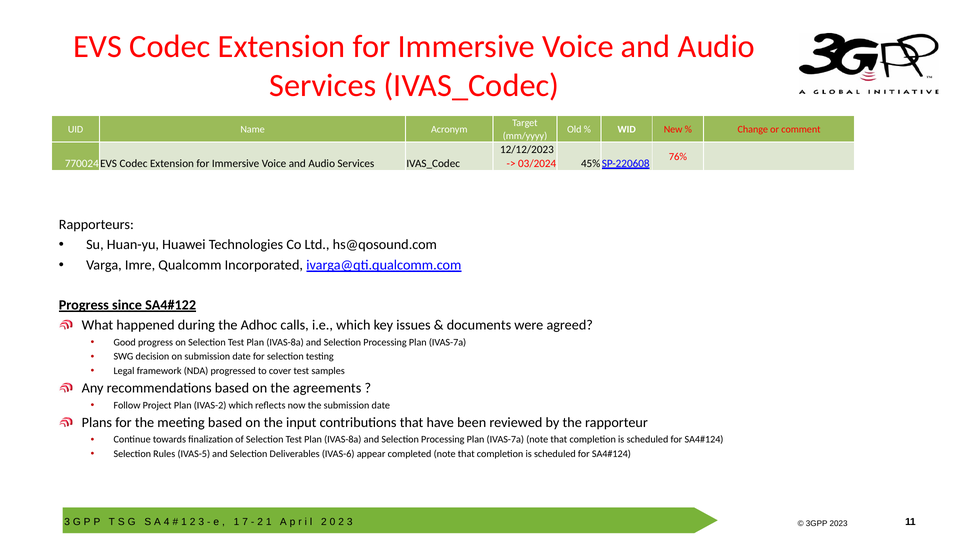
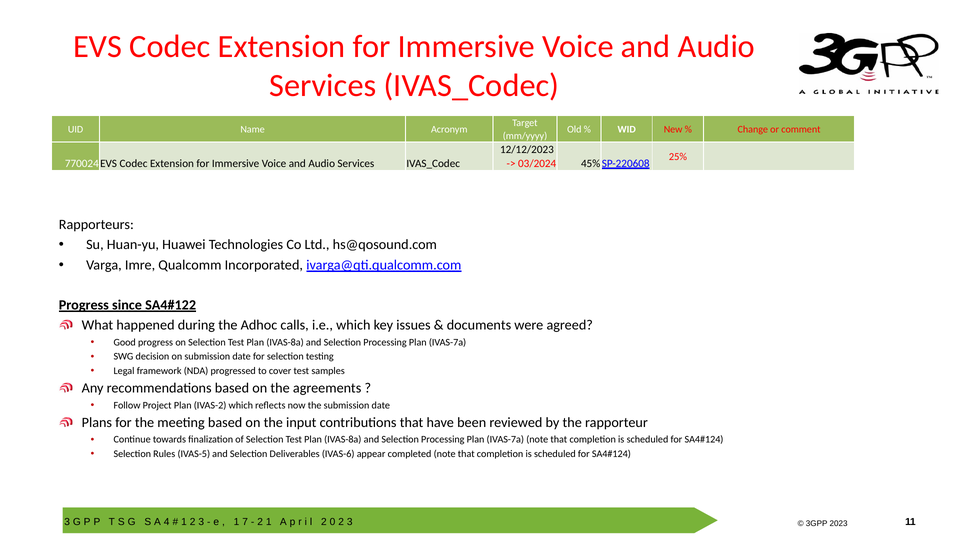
76%: 76% -> 25% (678, 157)
